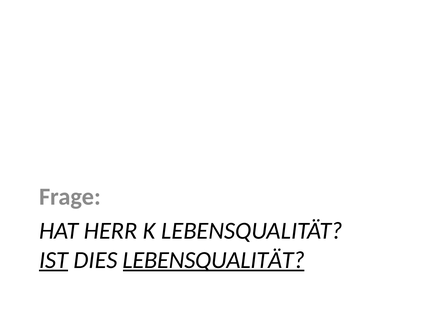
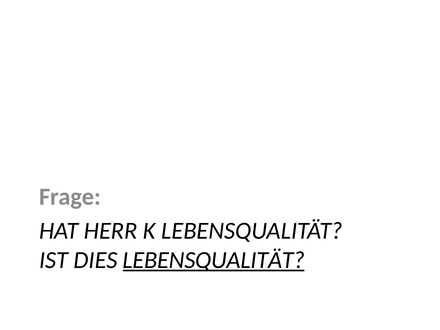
IST underline: present -> none (54, 260)
